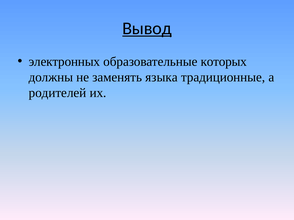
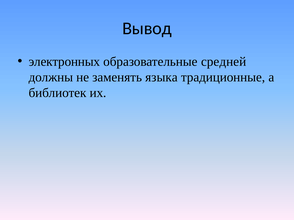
Вывод underline: present -> none (147, 28)
которых: которых -> средней (224, 62)
родителей: родителей -> библиотек (58, 93)
